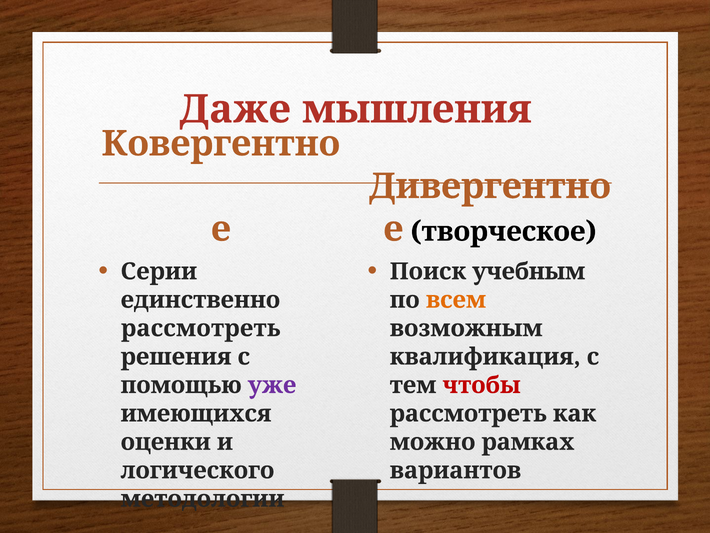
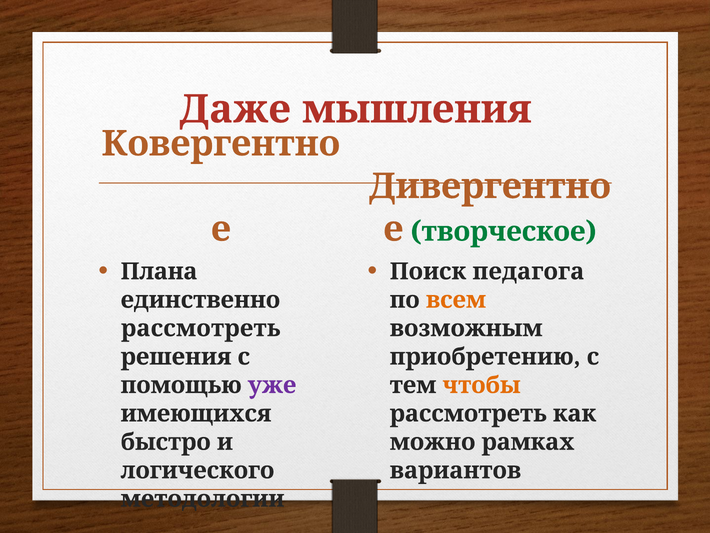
творческое colour: black -> green (504, 231)
Серии: Серии -> Плана (159, 271)
учебным: учебным -> педагога (528, 271)
квалификация: квалификация -> приобретению (485, 356)
чтобы colour: red -> orange (482, 385)
оценки: оценки -> быстро (166, 442)
